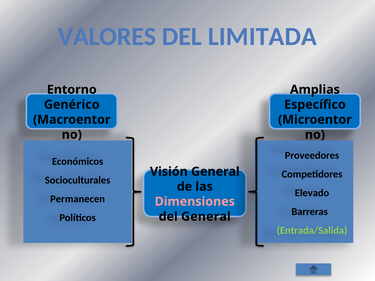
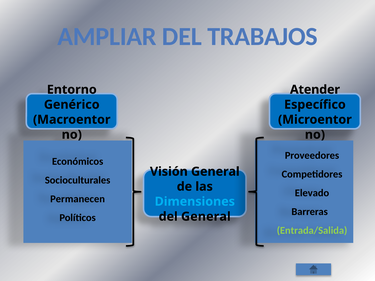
VALORES: VALORES -> AMPLIAR (107, 37)
LIMITADA: LIMITADA -> TRABAJOS (263, 37)
Amplias: Amplias -> Atender (315, 90)
Dimensiones colour: pink -> light blue (195, 202)
